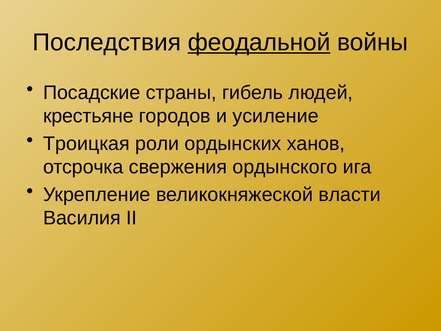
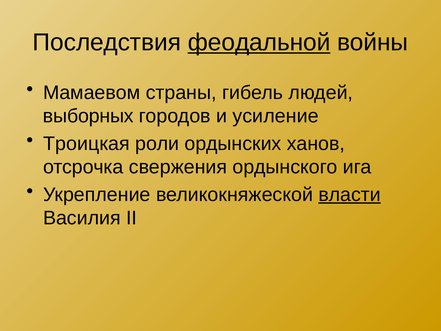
Посадские: Посадские -> Мамаевом (92, 93)
крестьяне: крестьяне -> выборных (88, 116)
власти underline: none -> present (350, 194)
